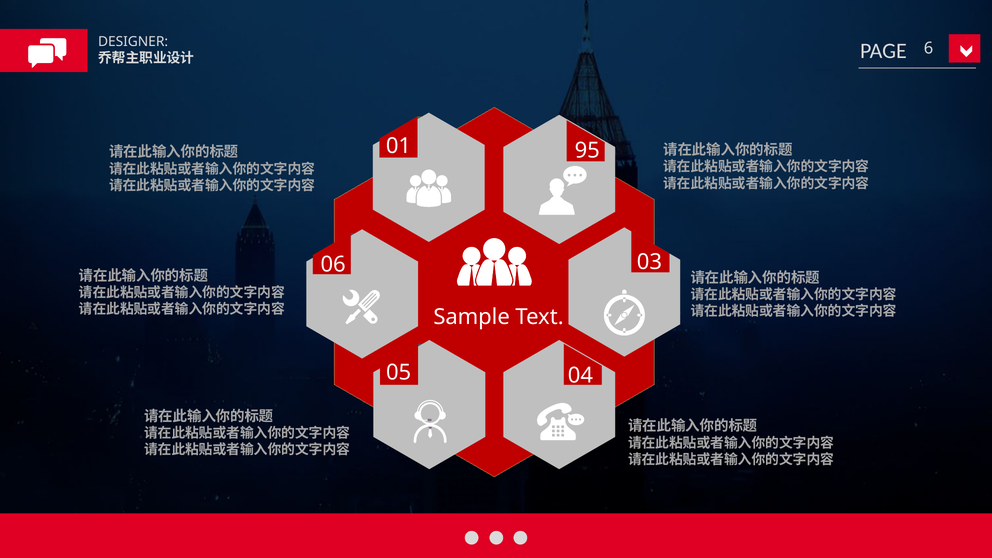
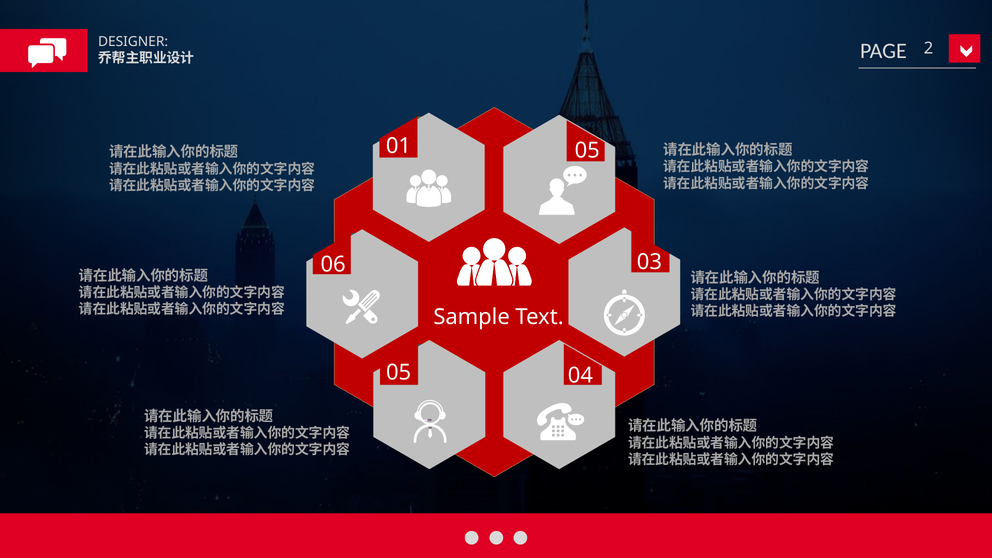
6: 6 -> 2 (929, 48)
01 95: 95 -> 05 (587, 150)
